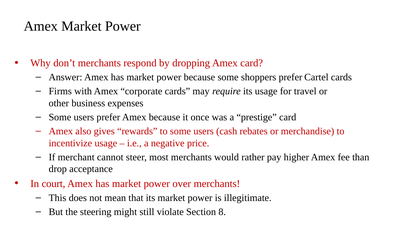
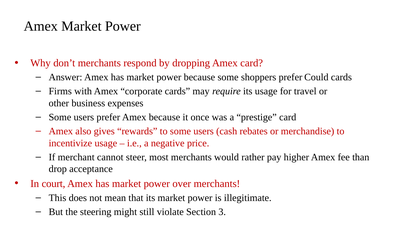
Cartel: Cartel -> Could (316, 77)
8: 8 -> 3 (222, 212)
